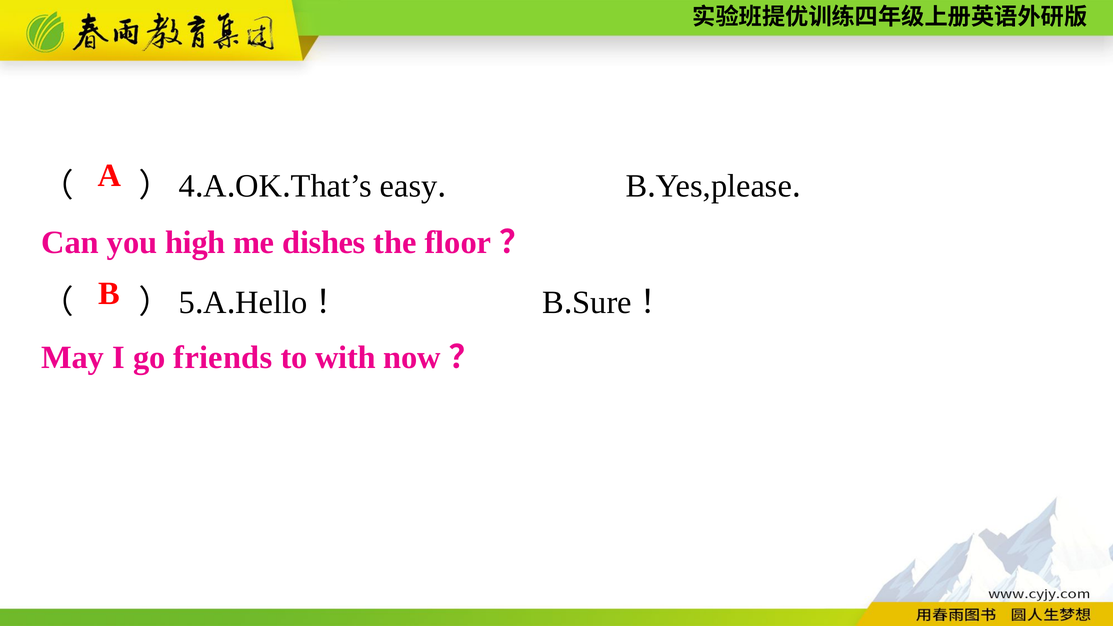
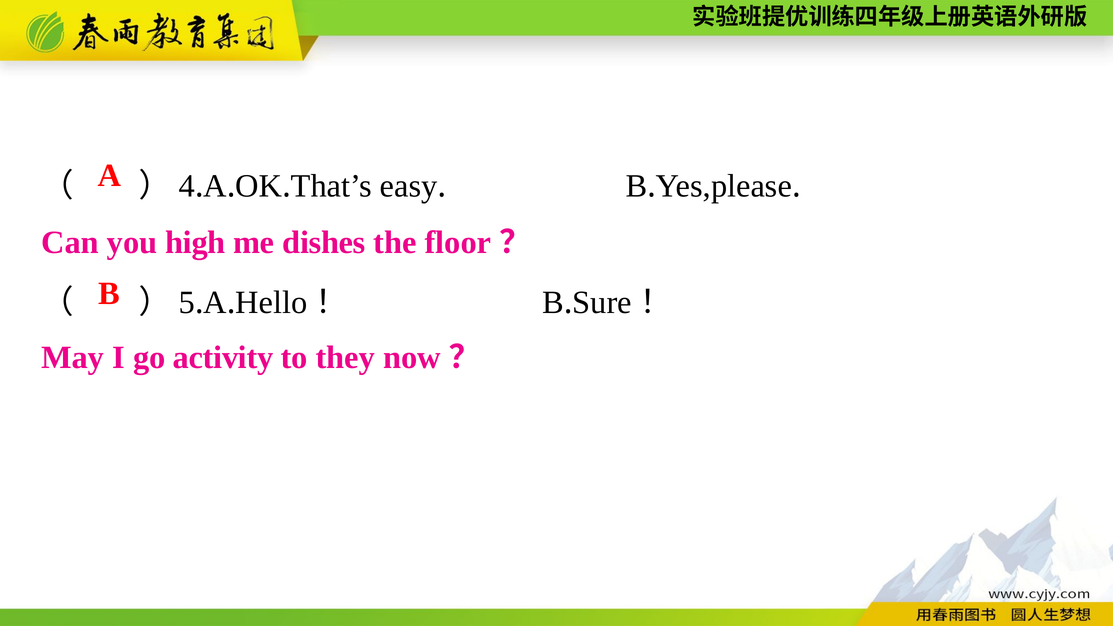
friends: friends -> activity (223, 358)
with: with -> they (345, 358)
